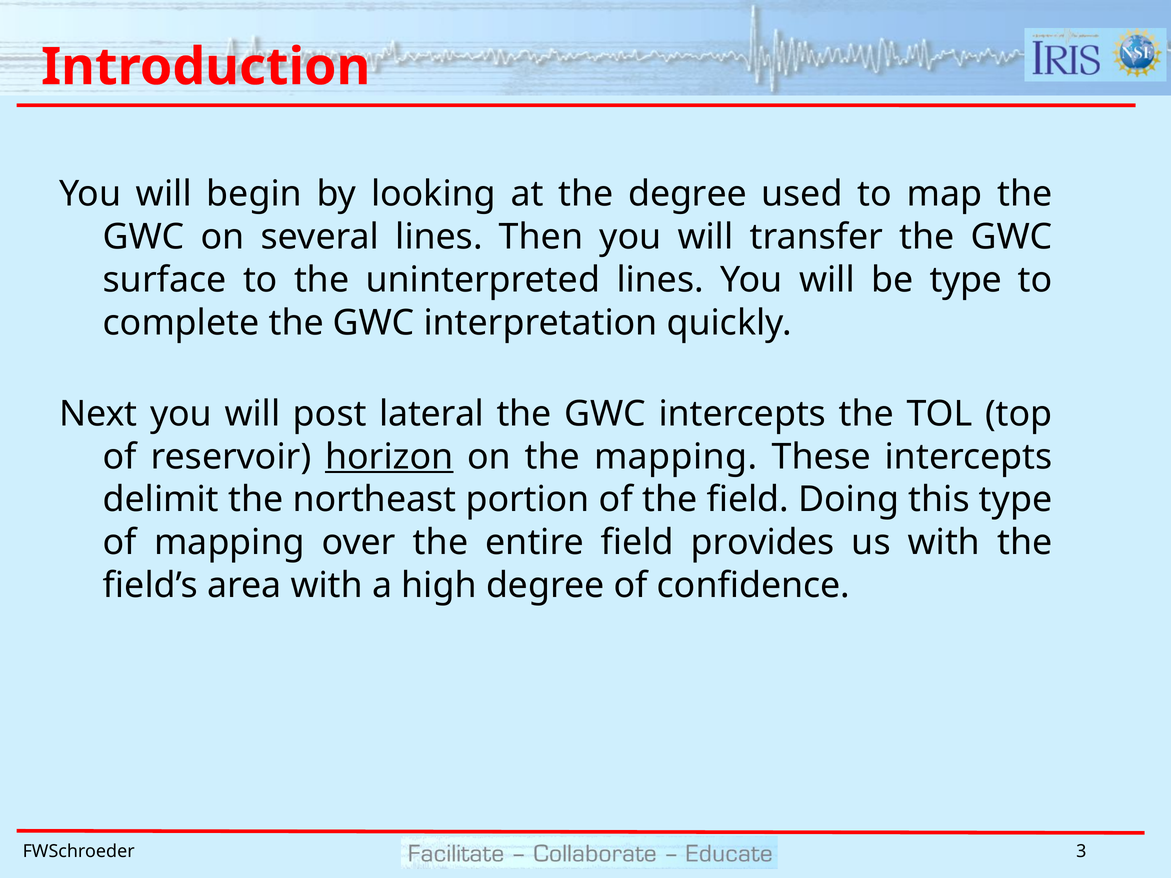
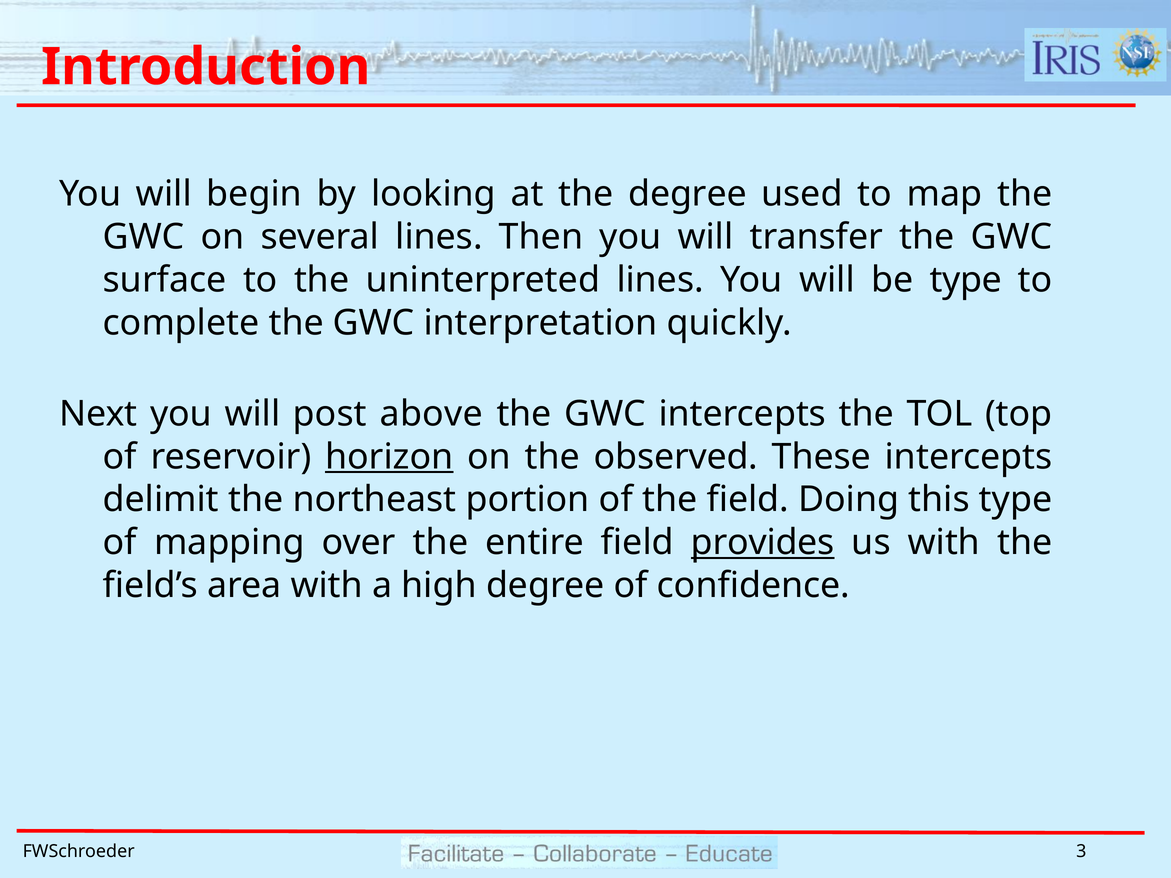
lateral: lateral -> above (431, 414)
the mapping: mapping -> observed (676, 457)
provides underline: none -> present (763, 543)
